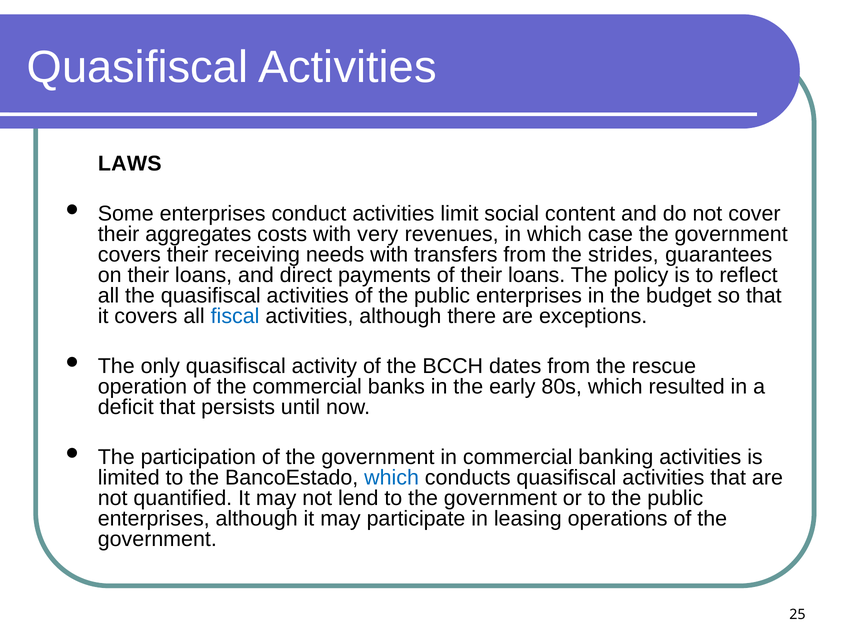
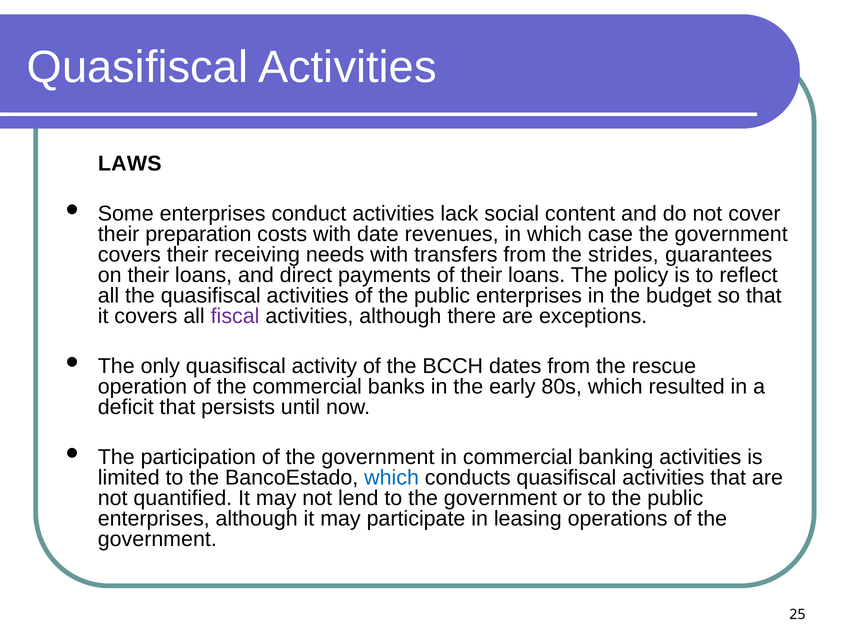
limit: limit -> lack (459, 213)
aggregates: aggregates -> preparation (198, 234)
very: very -> date (378, 234)
fiscal colour: blue -> purple (235, 316)
